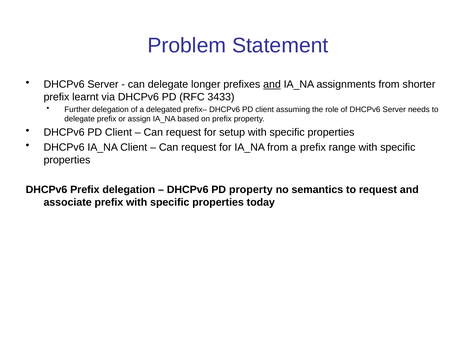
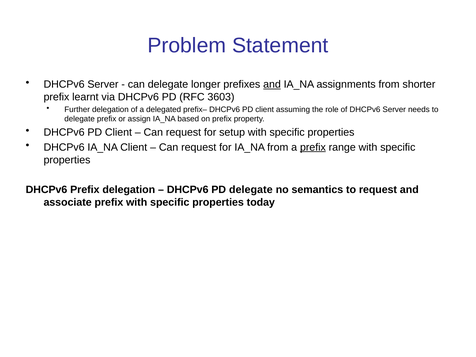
3433: 3433 -> 3603 (221, 97)
prefix underline: none -> present (313, 147)
PD property: property -> delegate (251, 190)
